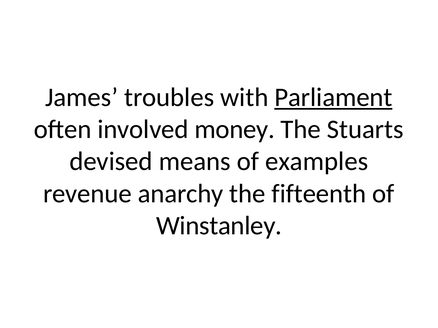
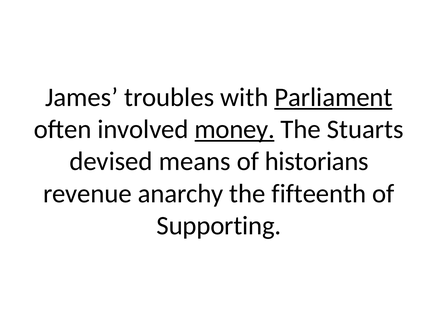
money underline: none -> present (235, 130)
examples: examples -> historians (317, 162)
Winstanley: Winstanley -> Supporting (219, 226)
